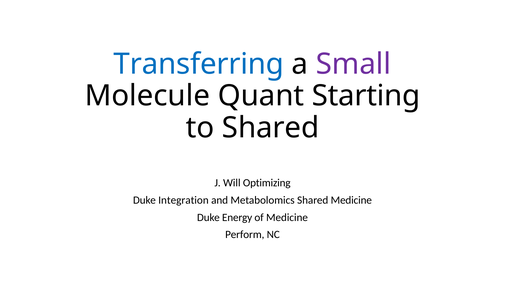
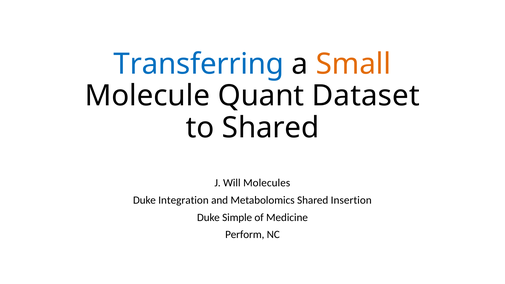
Small colour: purple -> orange (353, 64)
Starting: Starting -> Dataset (366, 96)
Optimizing: Optimizing -> Molecules (267, 183)
Shared Medicine: Medicine -> Insertion (351, 200)
Energy: Energy -> Simple (237, 217)
